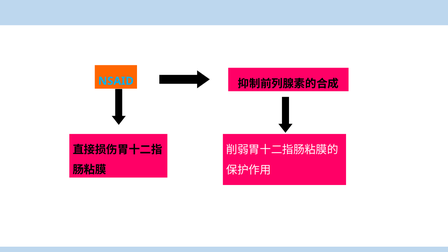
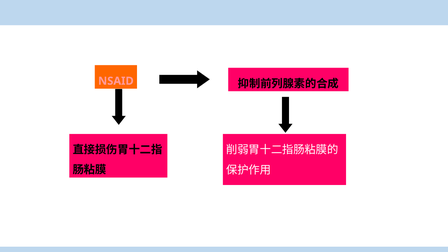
NSAID colour: light blue -> pink (116, 81)
